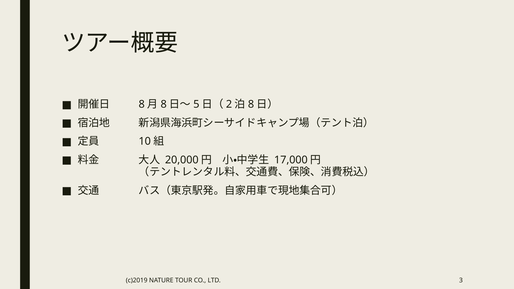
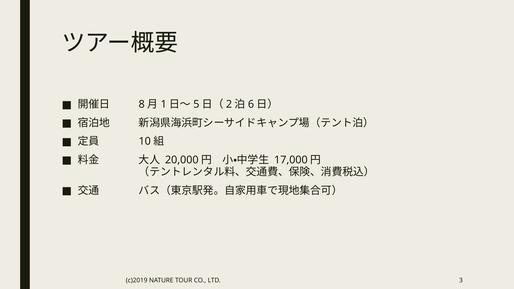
8: 8 -> 1 (164, 104)
8: 8 -> 6 (251, 104)
